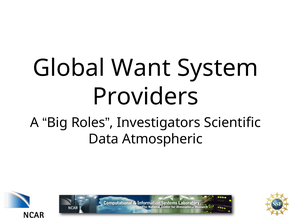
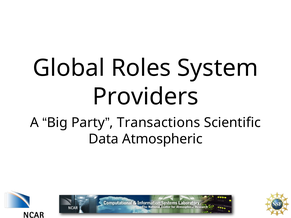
Want: Want -> Roles (141, 68)
Roles: Roles -> Party (88, 123)
Investigators: Investigators -> Transactions (159, 123)
